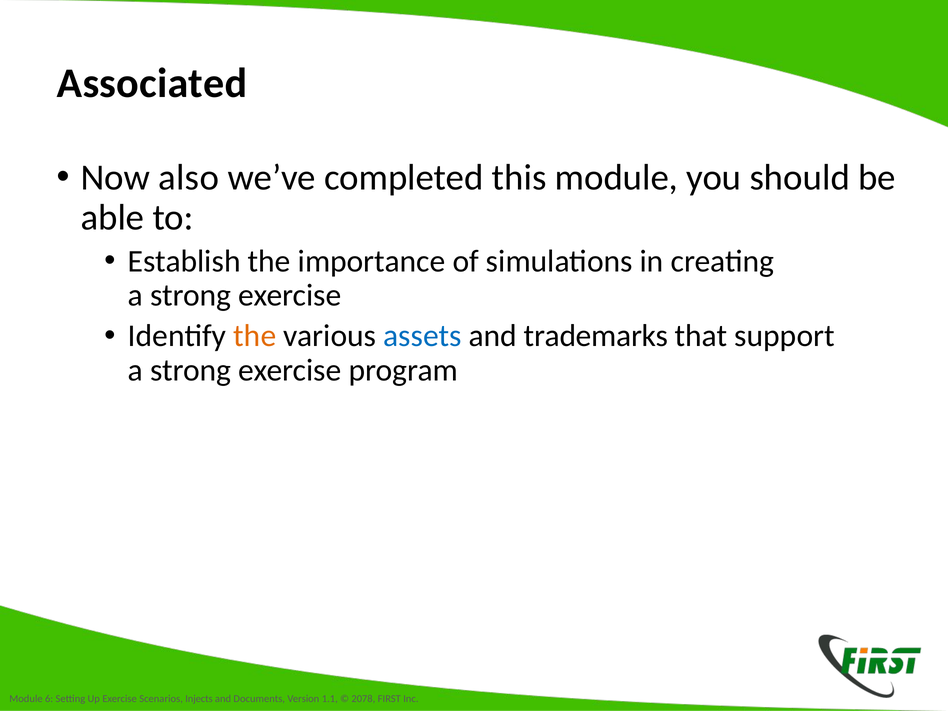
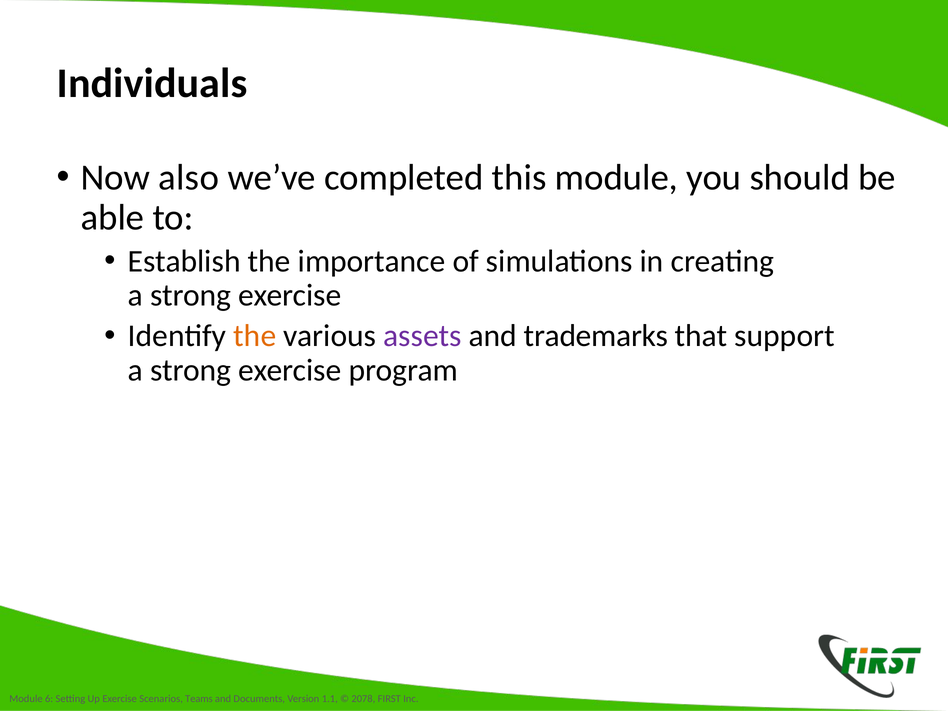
Associated: Associated -> Individuals (152, 83)
assets colour: blue -> purple (422, 336)
Injects: Injects -> Teams (199, 699)
